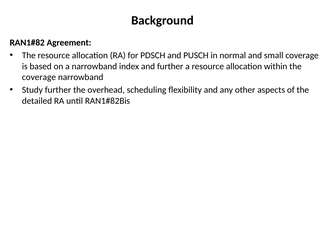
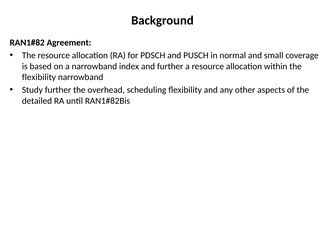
coverage: coverage -> flexibility (39, 77)
